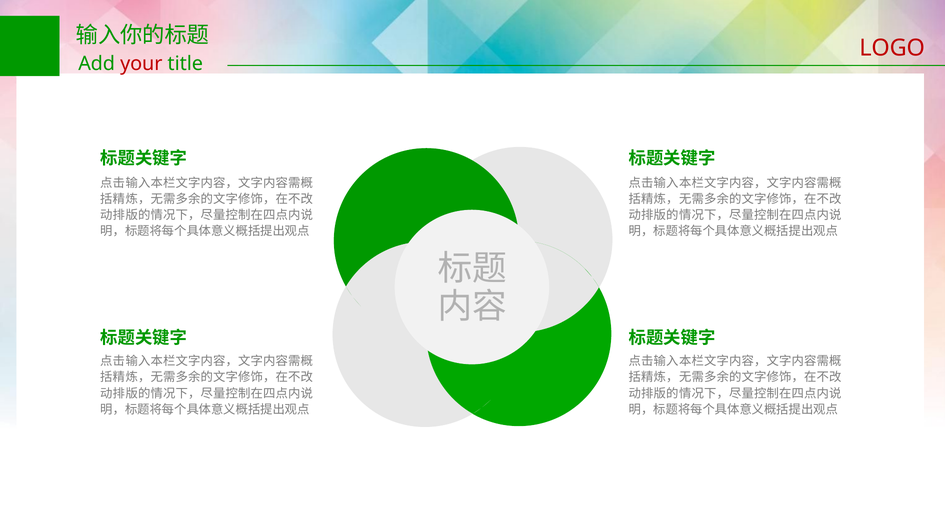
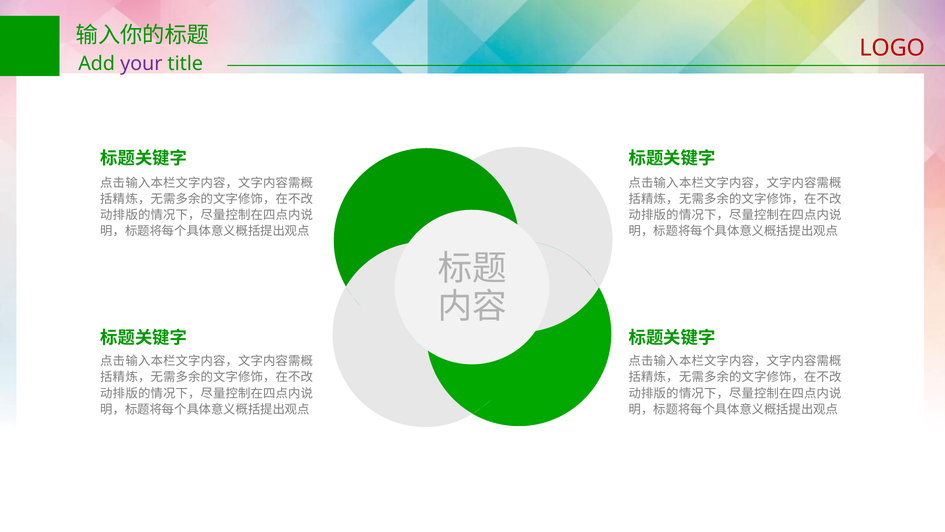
your colour: red -> purple (141, 64)
